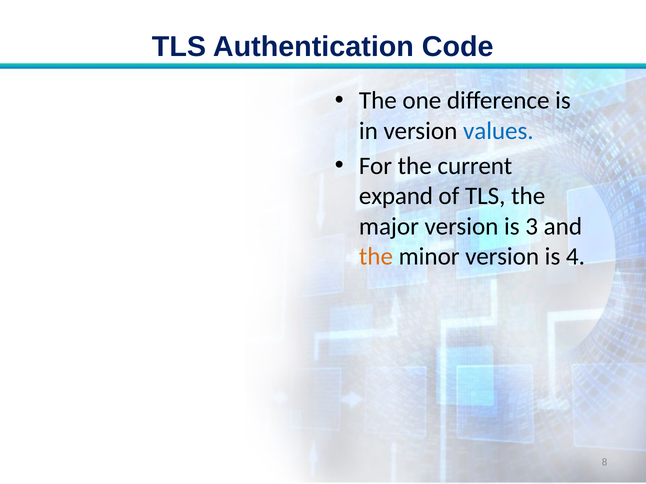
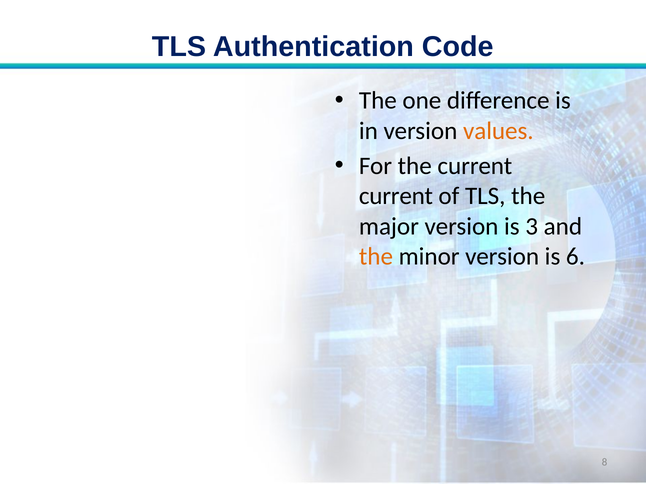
values colour: blue -> orange (498, 131)
expand: expand -> current (396, 196)
4: 4 -> 6 (575, 257)
